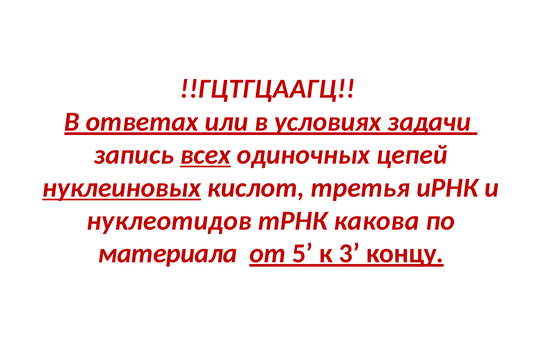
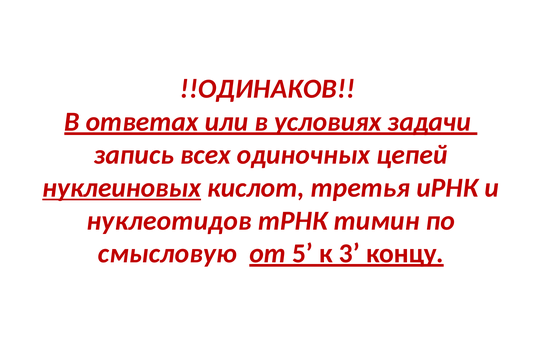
!!ГЦТГЦААГЦ: !!ГЦТГЦААГЦ -> !!ОДИНАКОВ (268, 89)
всех underline: present -> none (205, 155)
какова: какова -> тимин (377, 221)
материала: материала -> смысловую (167, 254)
